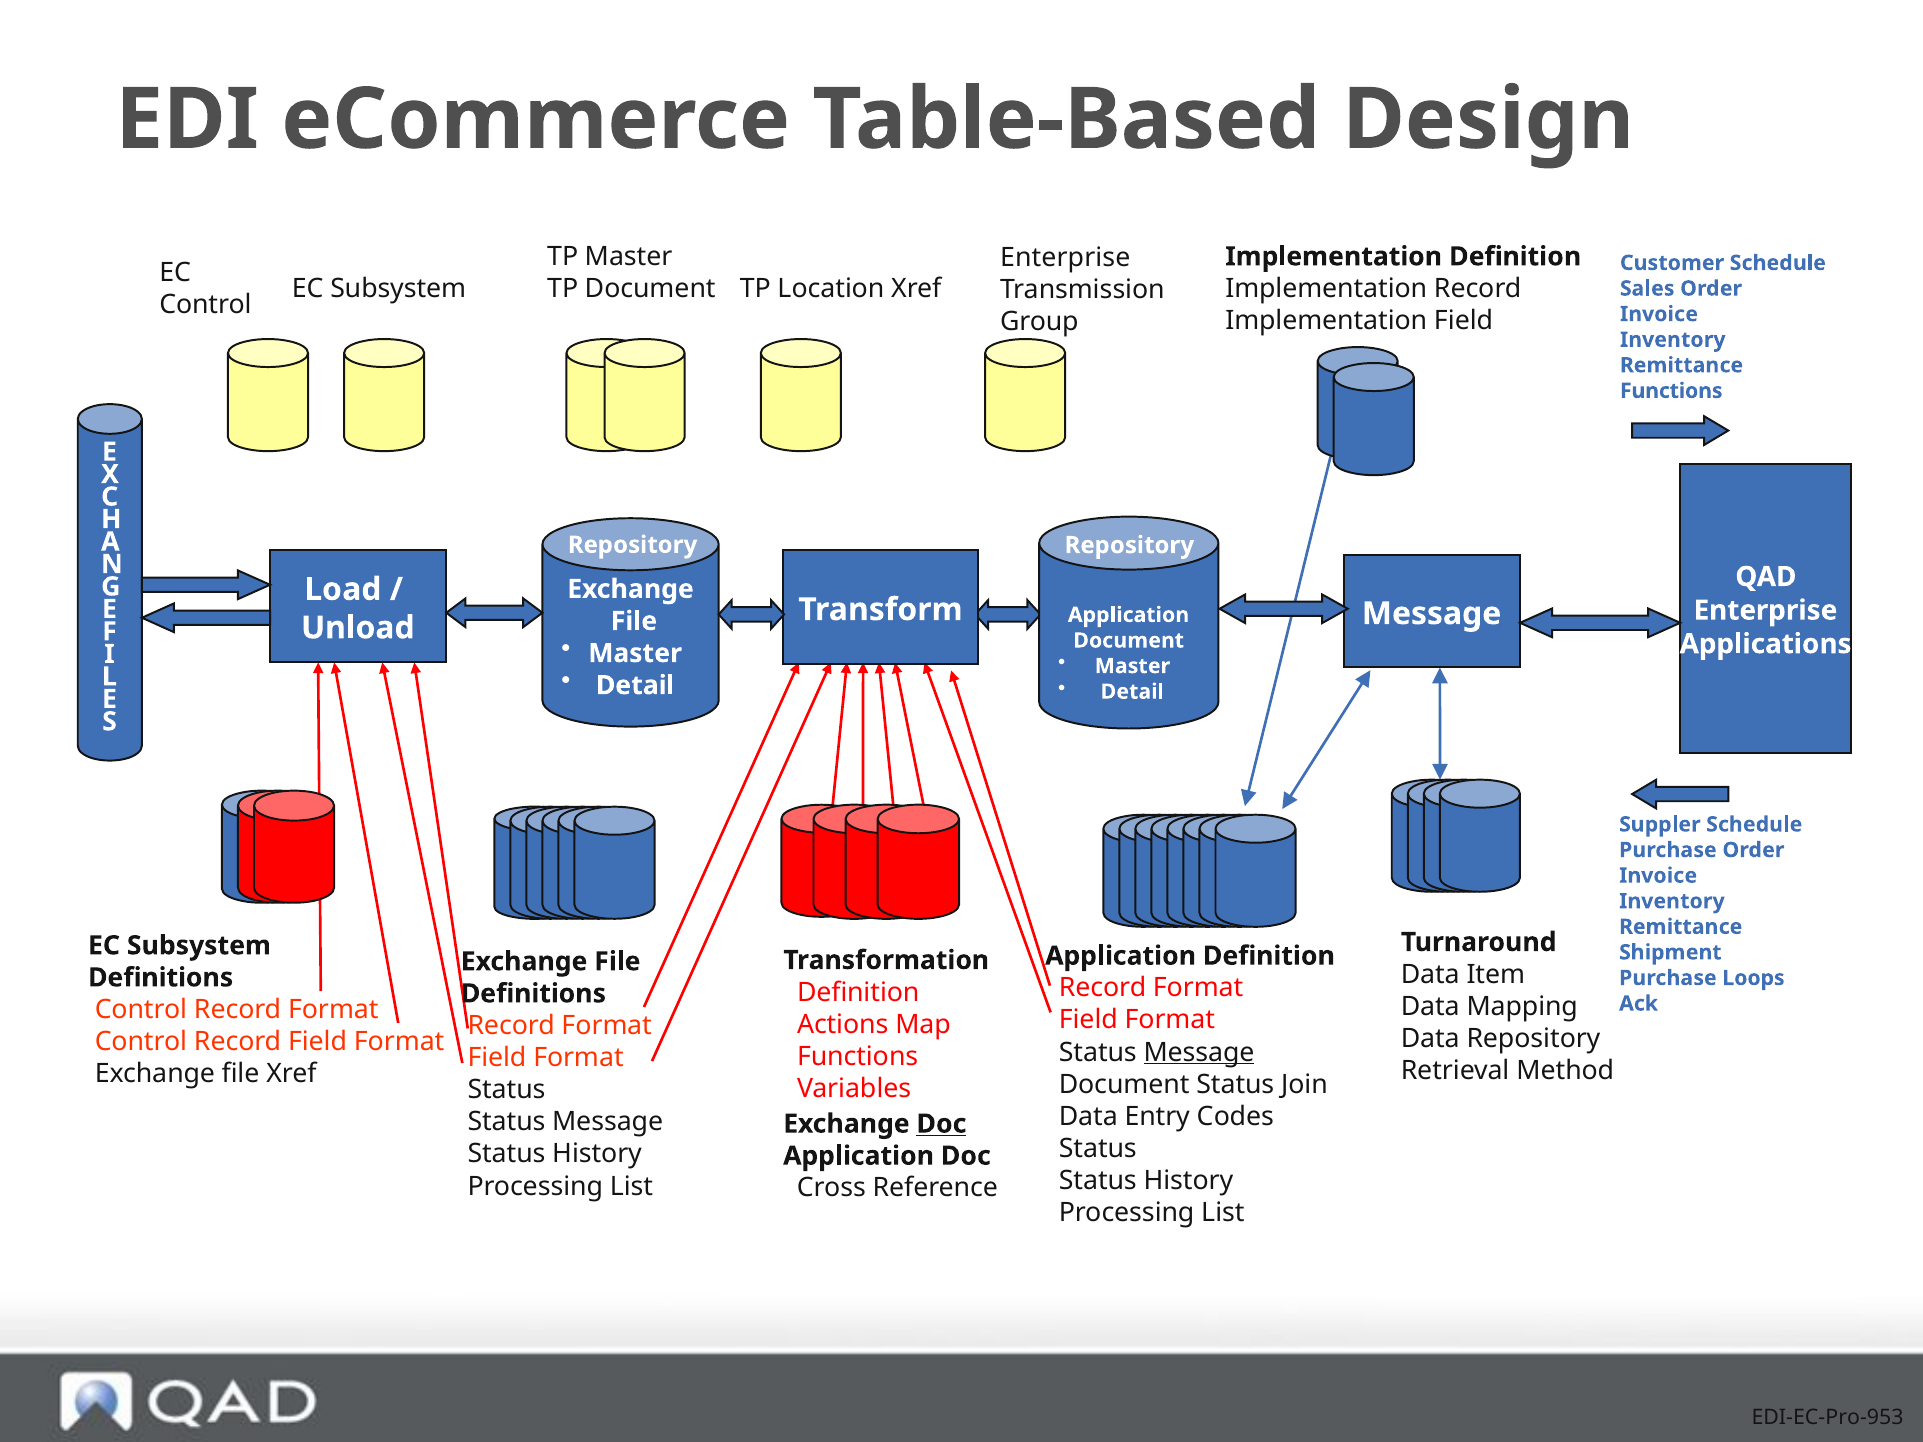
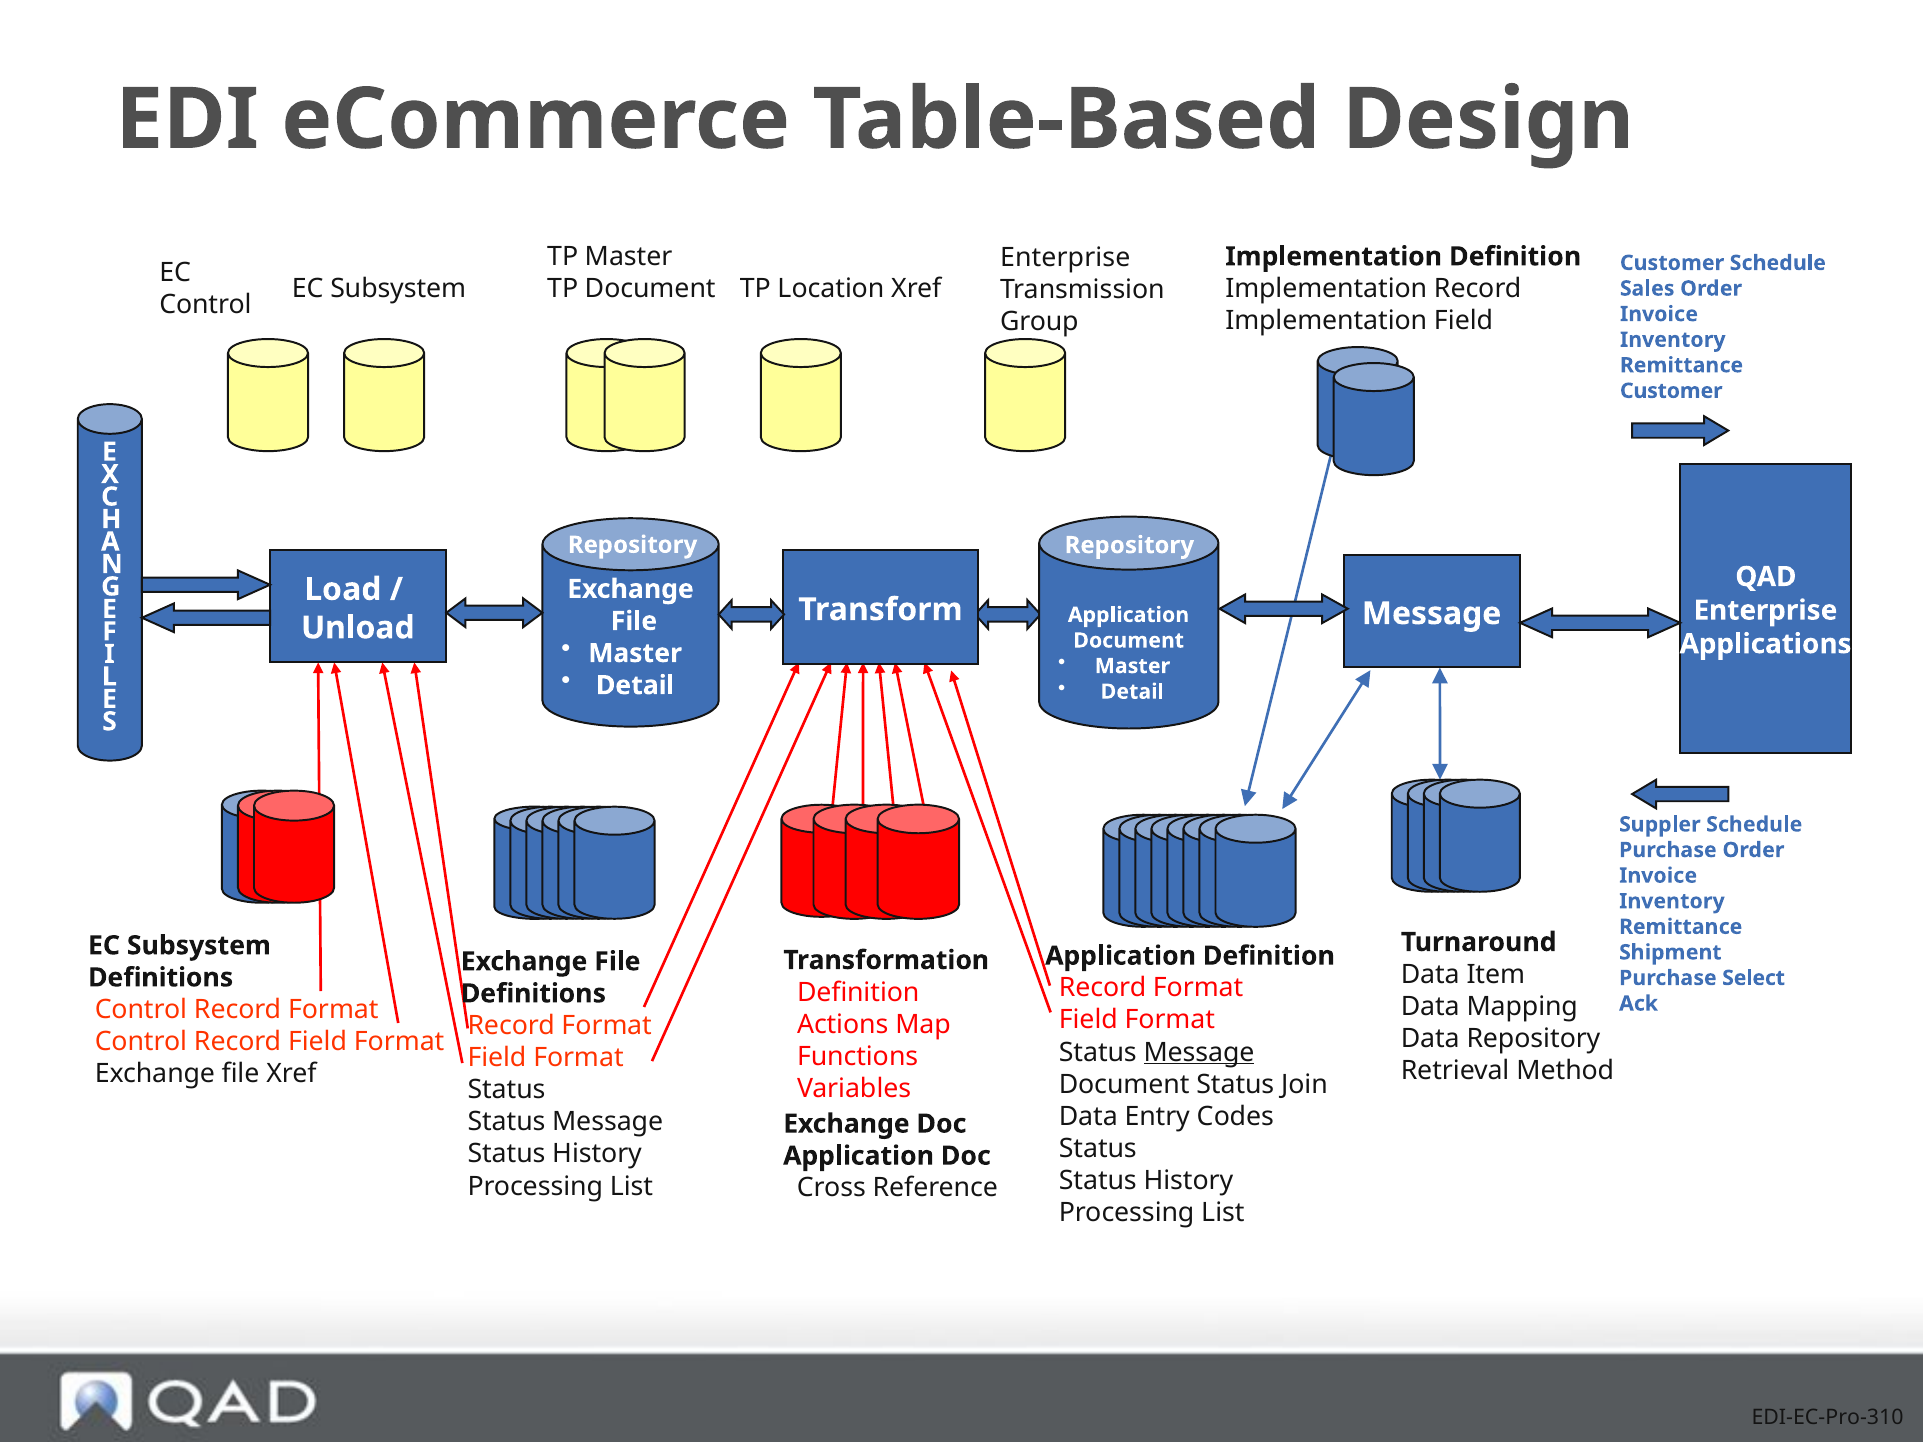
Functions: Functions -> Customer (1671, 391)
Loops: Loops -> Select (1754, 978)
Doc underline: present -> none (941, 1124)
EDI-EC-Pro-953: EDI-EC-Pro-953 -> EDI-EC-Pro-310 (1828, 1418)
